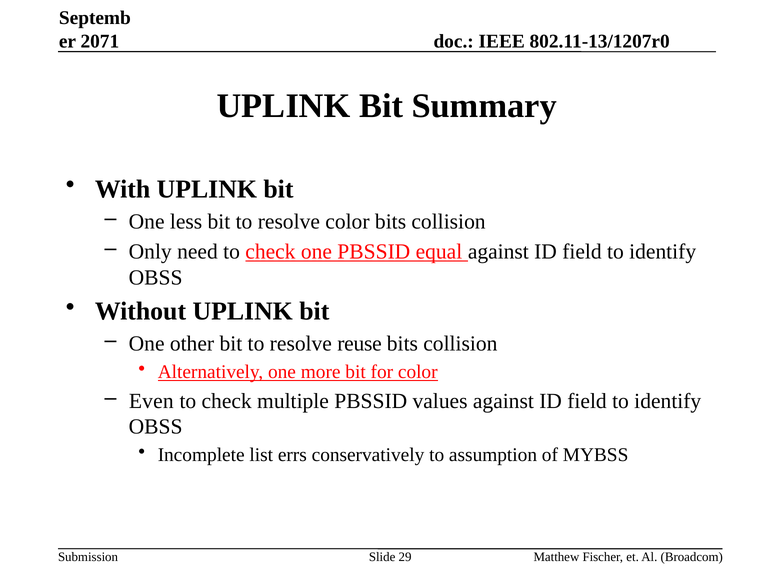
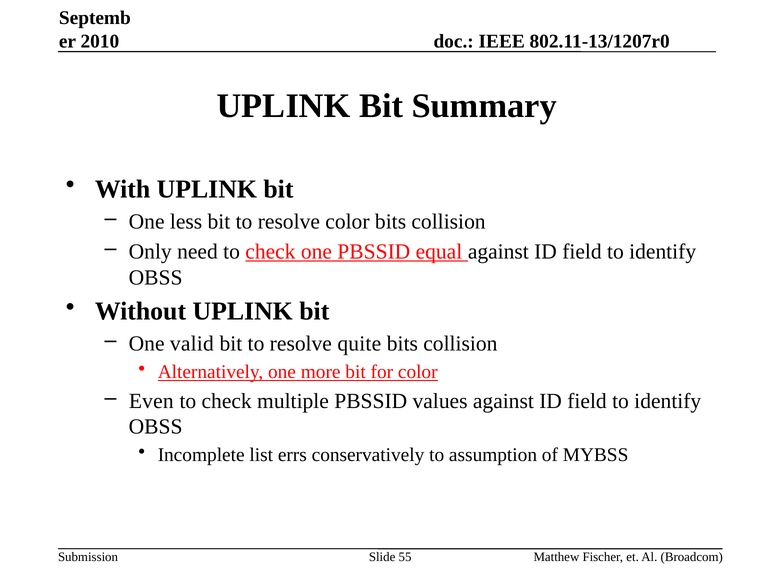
2071: 2071 -> 2010 (100, 41)
other: other -> valid (192, 343)
reuse: reuse -> quite (359, 343)
29: 29 -> 55 (405, 557)
